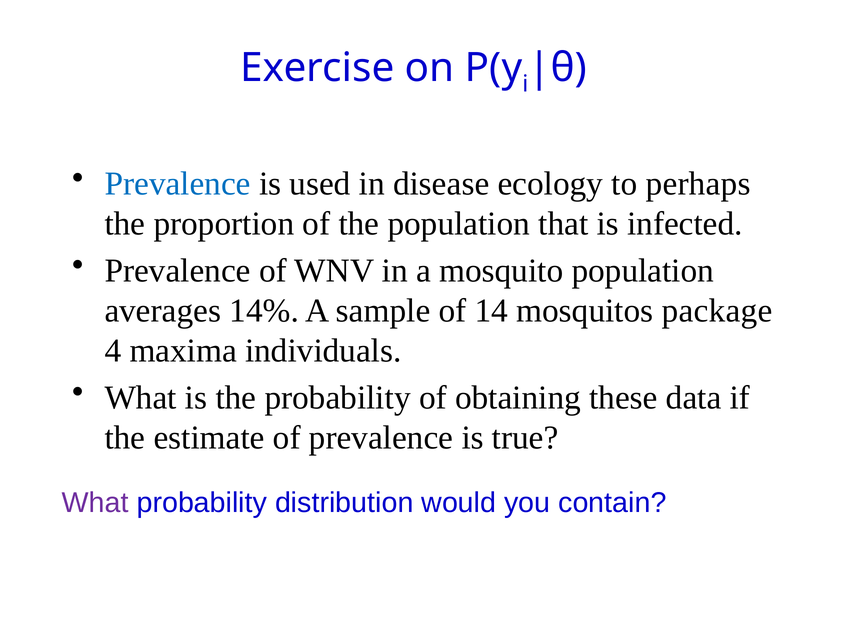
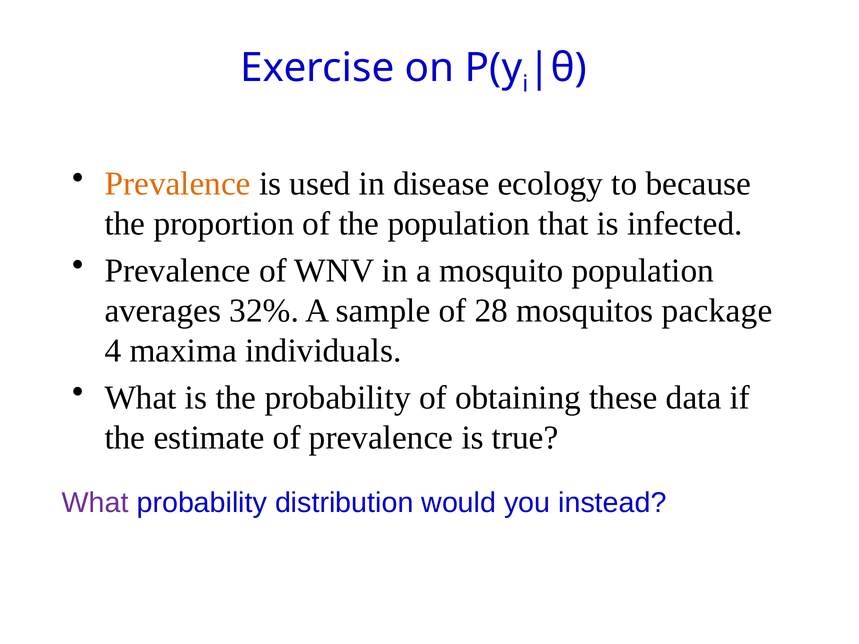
Prevalence colour: blue -> orange (178, 184)
perhaps: perhaps -> because (698, 184)
14%: 14% -> 32% (264, 311)
14: 14 -> 28 (491, 311)
contain: contain -> instead (612, 503)
